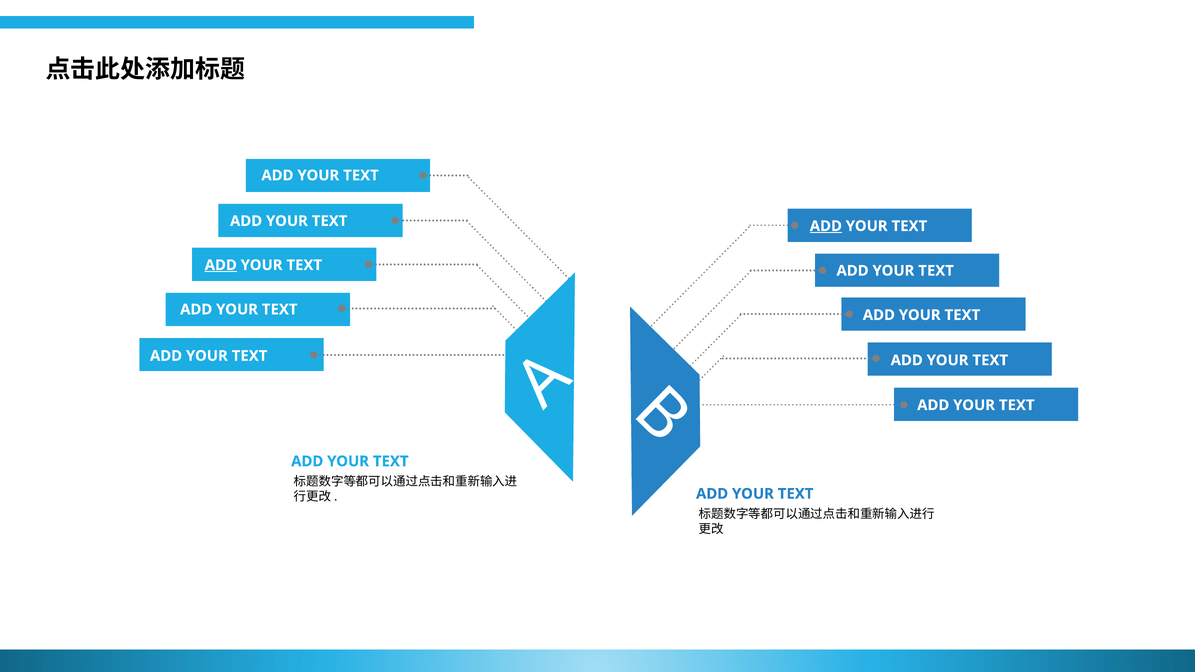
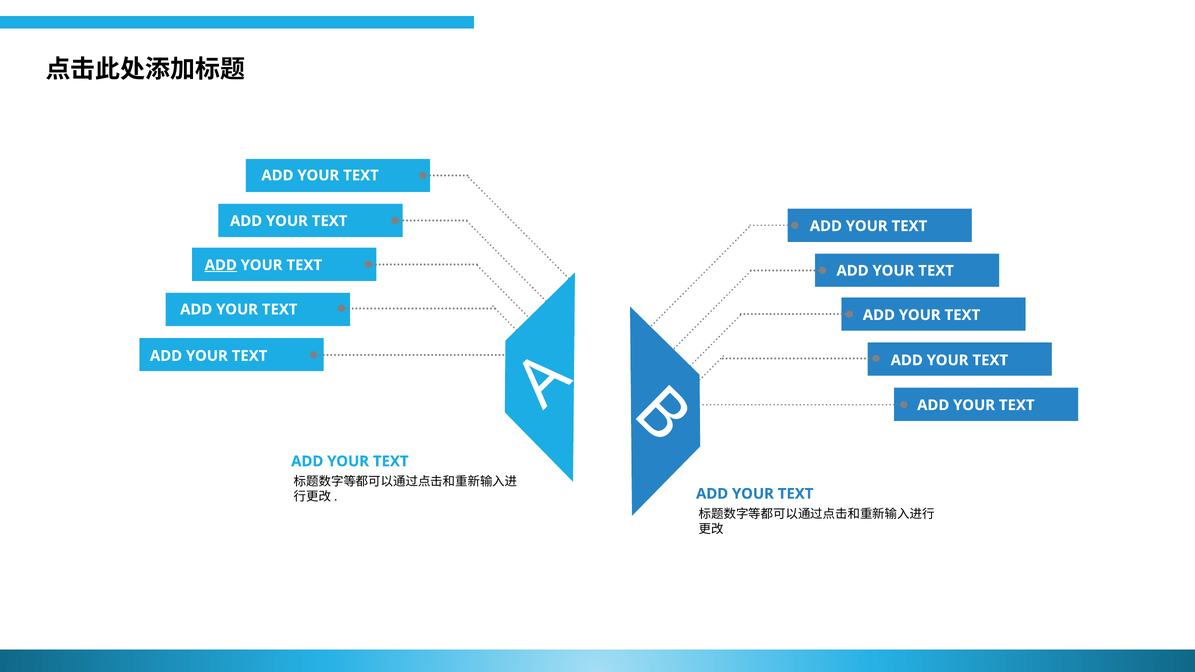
ADD underline: present -> none (826, 226)
